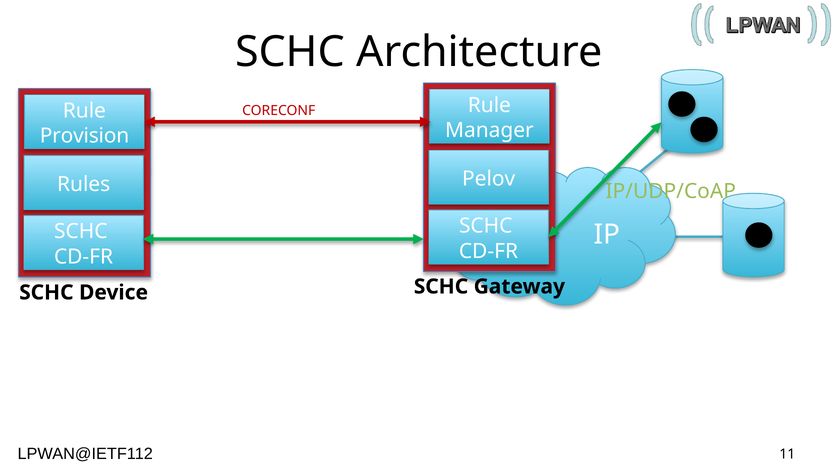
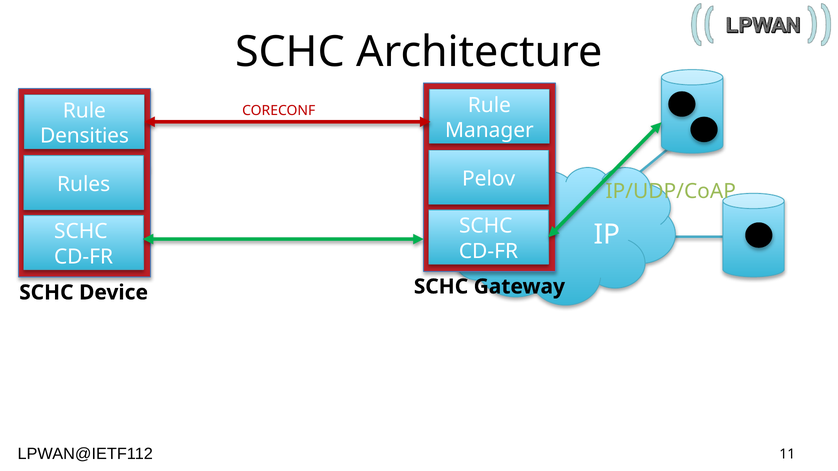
Provision: Provision -> Densities (84, 136)
